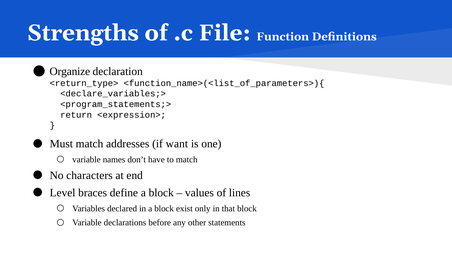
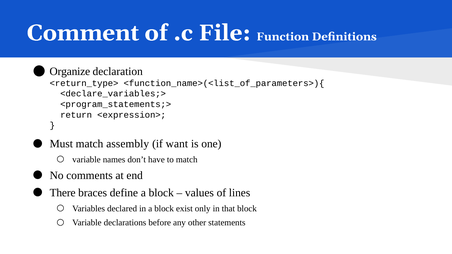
Strengths: Strengths -> Comment (83, 33)
addresses: addresses -> assembly (128, 144)
characters: characters -> comments (89, 176)
Level: Level -> There (63, 193)
